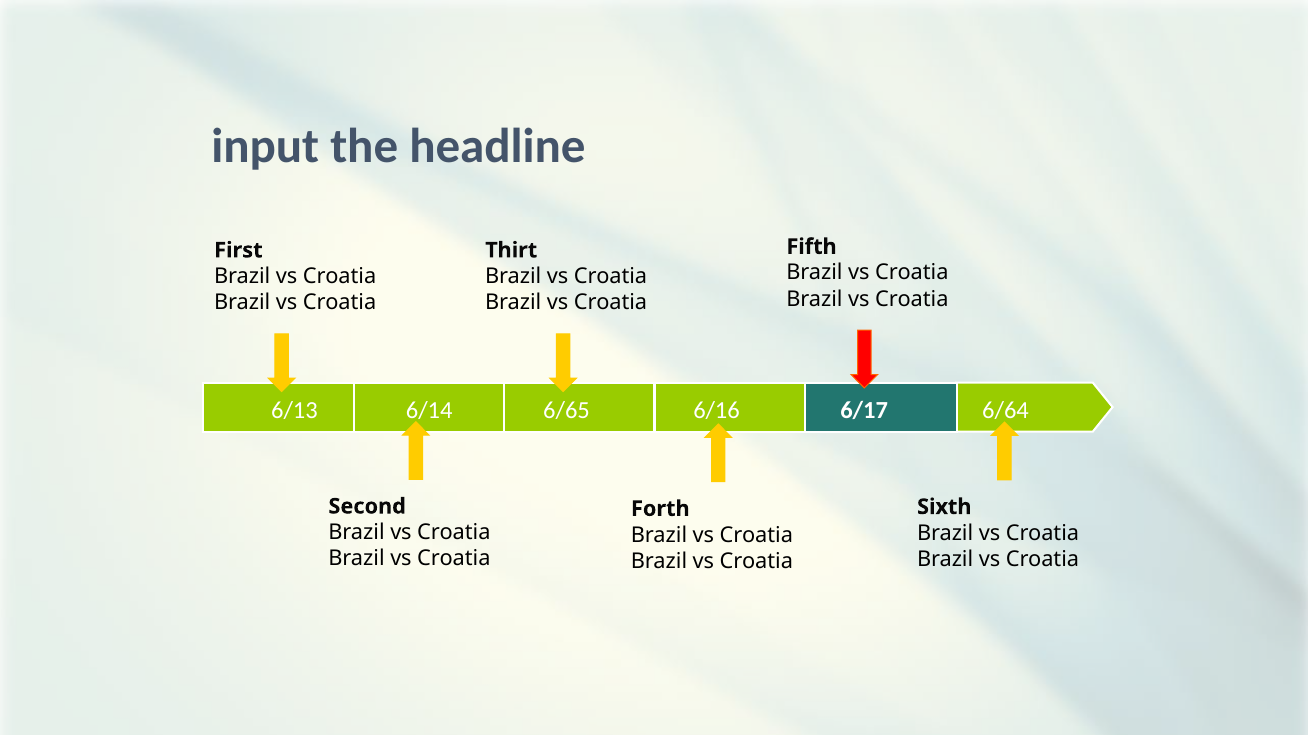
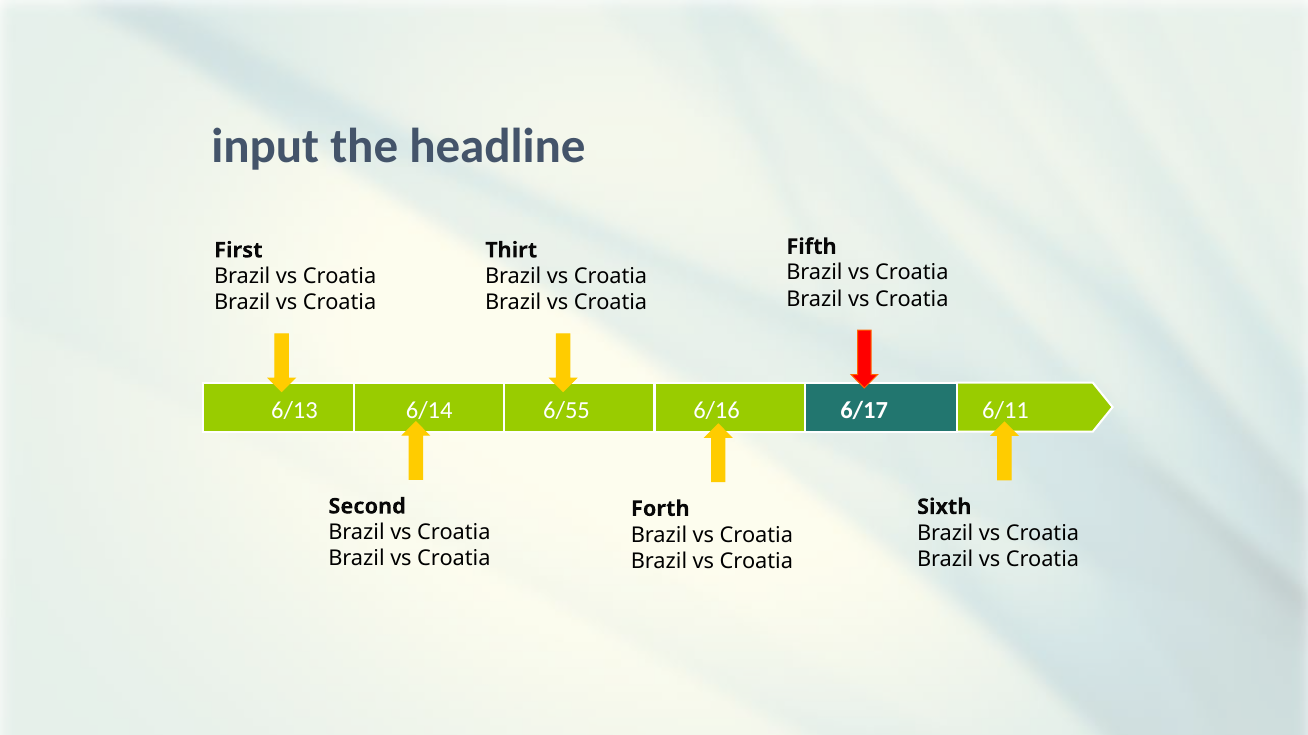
6/65: 6/65 -> 6/55 (567, 411)
6/64: 6/64 -> 6/11 (1006, 411)
